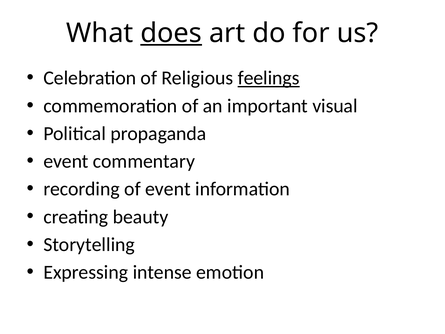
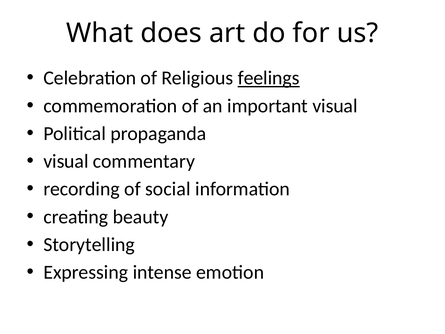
does underline: present -> none (171, 33)
event: event -> visual (66, 161)
of event: event -> social (168, 189)
